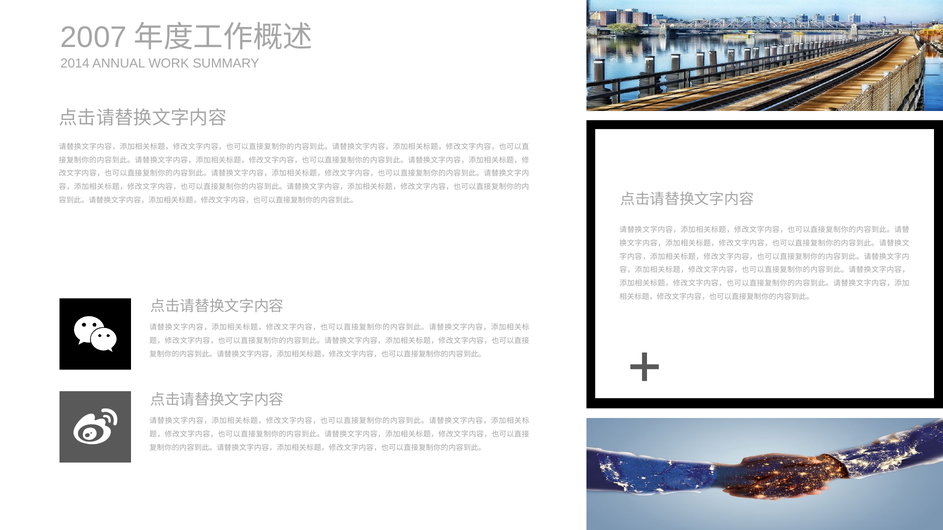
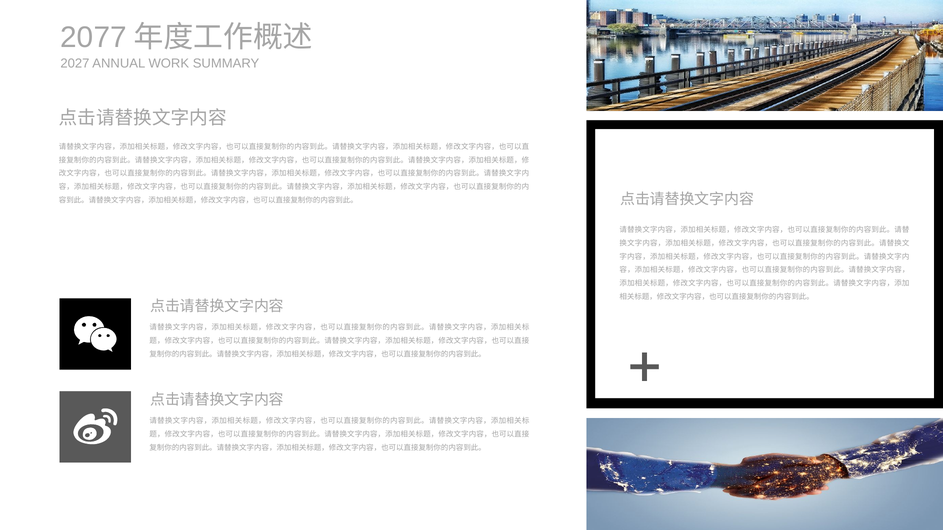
2007: 2007 -> 2077 (94, 37)
2014: 2014 -> 2027 (75, 63)
